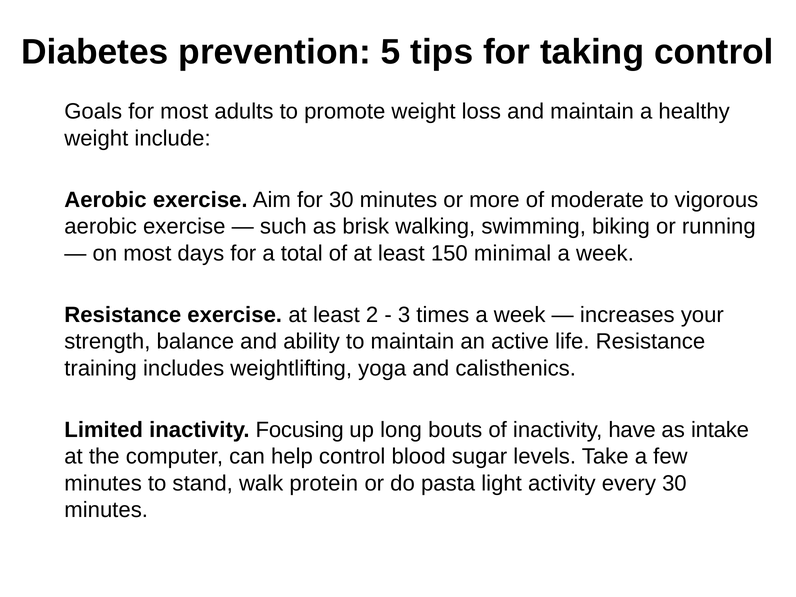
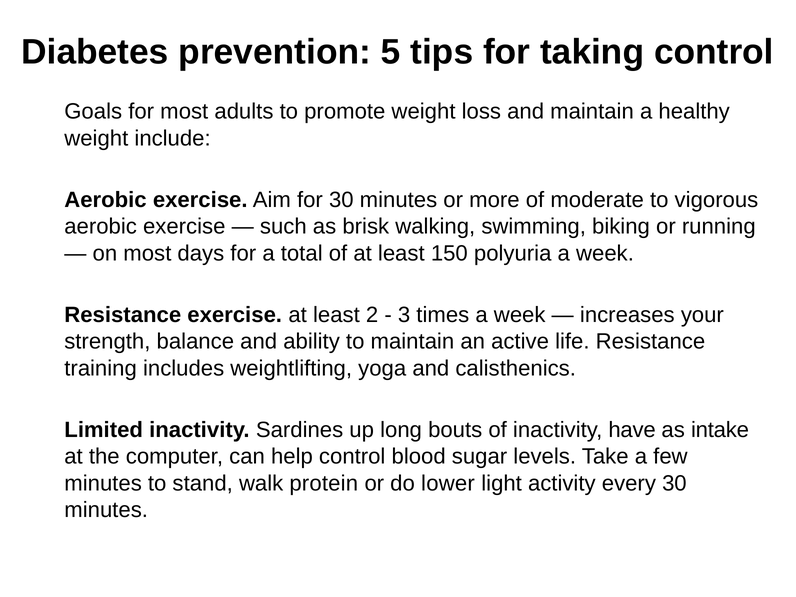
minimal: minimal -> polyuria (513, 253)
Focusing: Focusing -> Sardines (300, 430)
pasta: pasta -> lower (448, 483)
